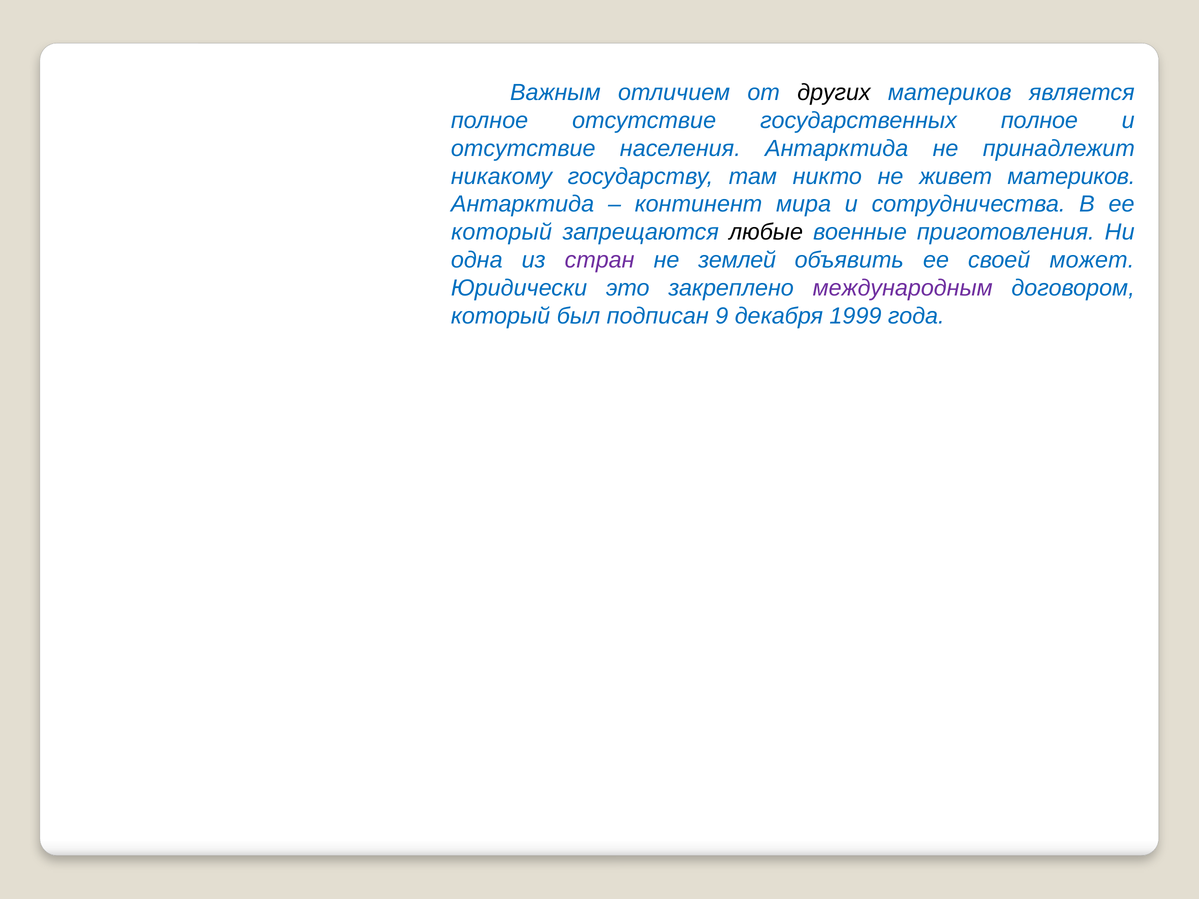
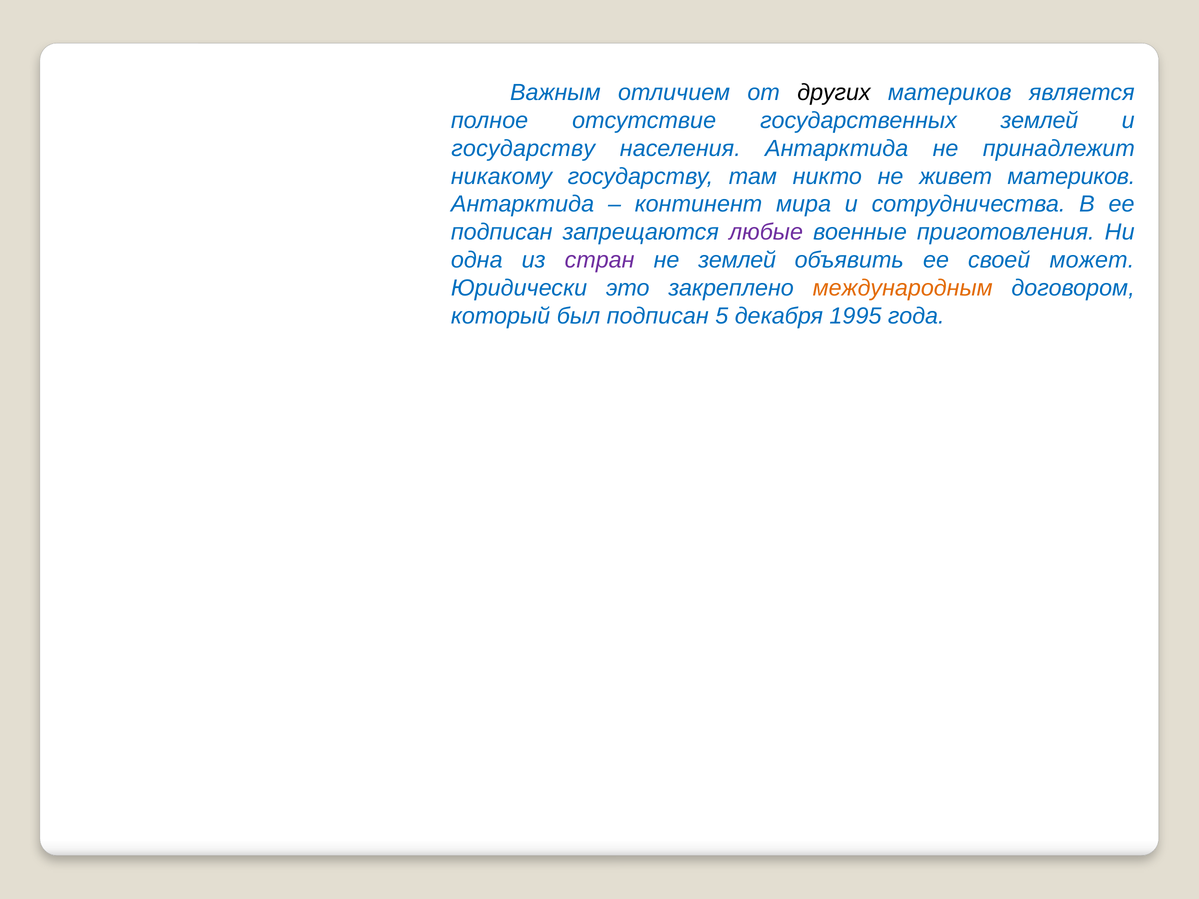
государственных полное: полное -> землей (1039, 120)
отсутствие: отсутствие -> государству (523, 148)
который: который -> подписан (502, 232)
любые colour: black -> purple (766, 232)
международным colour: purple -> orange (903, 288)
9: 9 -> 5 (722, 316)
1999: 1999 -> 1995 (855, 316)
